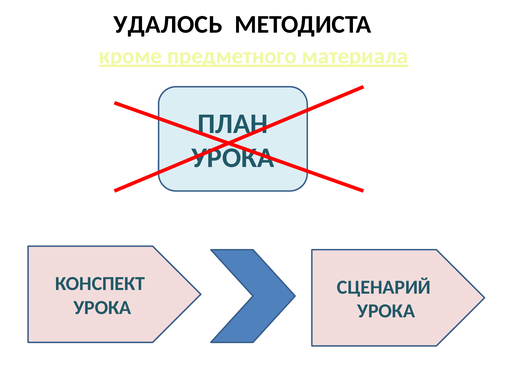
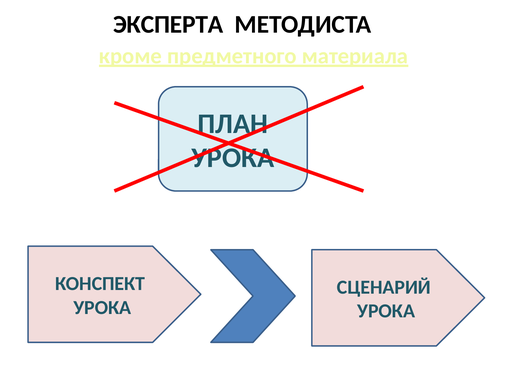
УДАЛОСЬ: УДАЛОСЬ -> ЭКСПЕРТА (168, 25)
